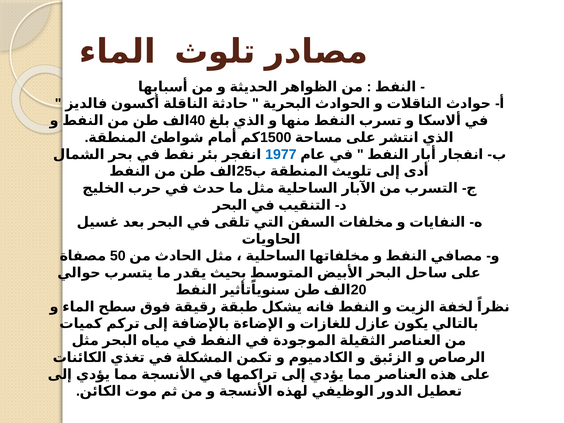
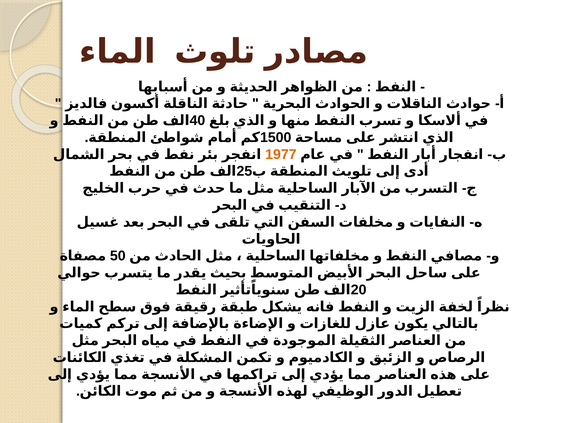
1977 colour: blue -> orange (281, 154)
